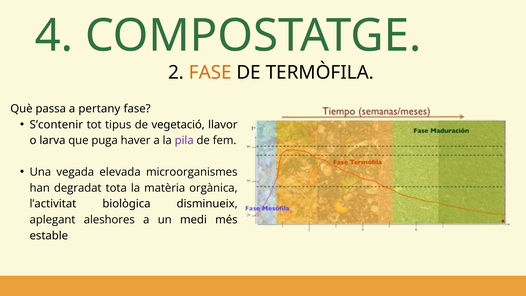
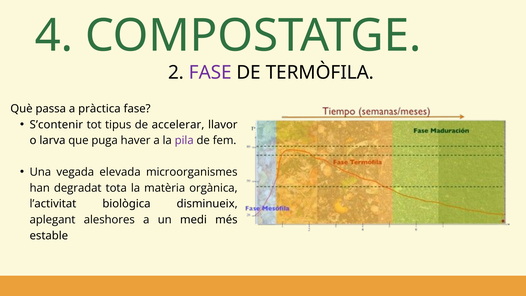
FASE colour: orange -> purple (210, 72)
pertany: pertany -> pràctica (99, 109)
vegetació: vegetació -> accelerar (178, 125)
